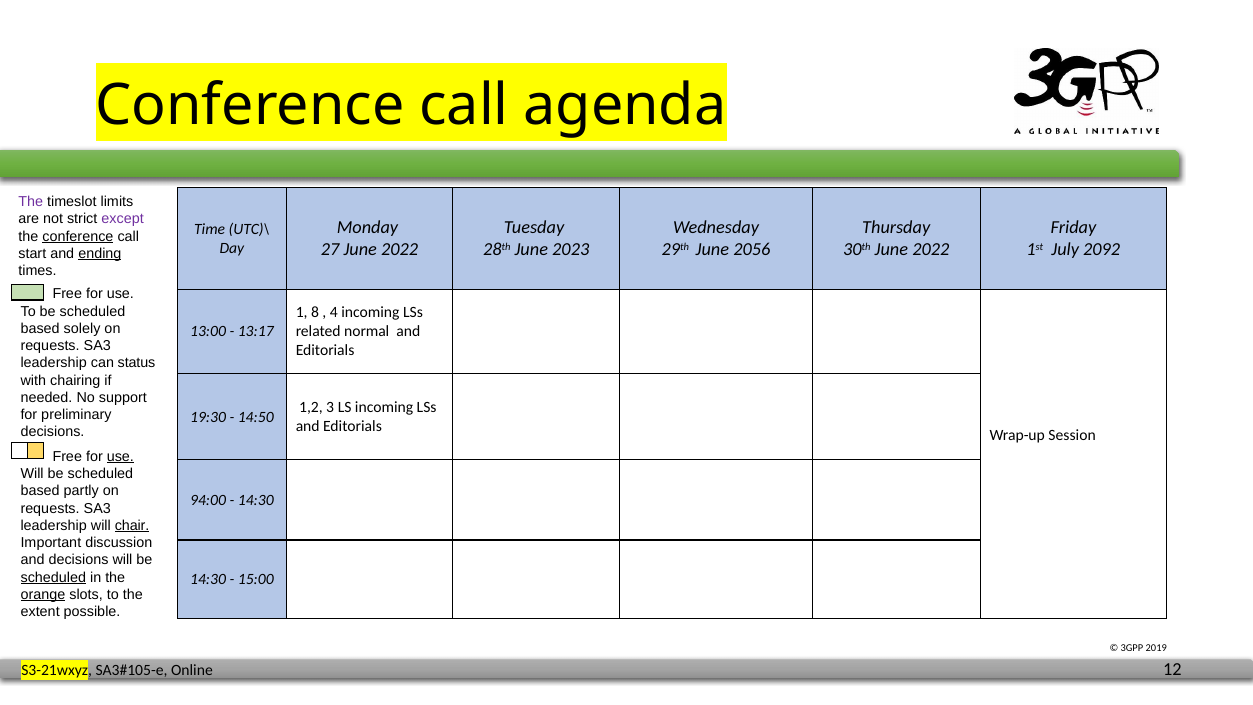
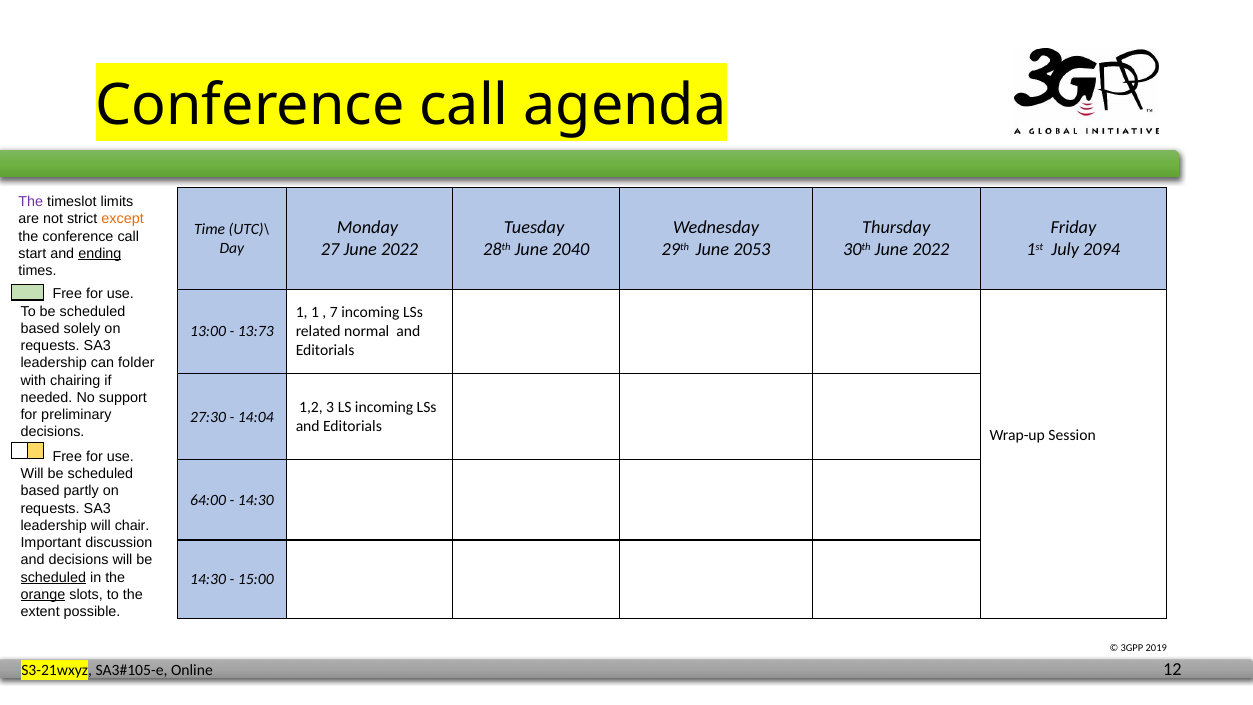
except colour: purple -> orange (123, 219)
conference underline: present -> none (78, 236)
2023: 2023 -> 2040 (571, 250)
2056: 2056 -> 2053 (752, 250)
2092: 2092 -> 2094 (1102, 250)
1 8: 8 -> 1 (315, 312)
4: 4 -> 7 (334, 312)
13:17: 13:17 -> 13:73 (256, 331)
status: status -> folder (136, 363)
19:30: 19:30 -> 27:30 (208, 417)
14:50: 14:50 -> 14:04 (256, 417)
use underline: present -> none (120, 457)
94:00: 94:00 -> 64:00 (208, 500)
chair underline: present -> none (132, 526)
